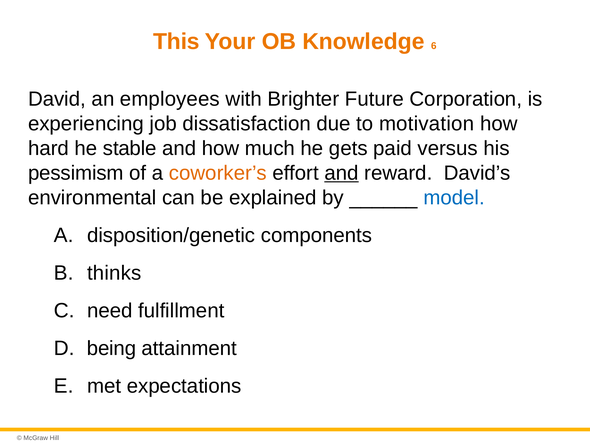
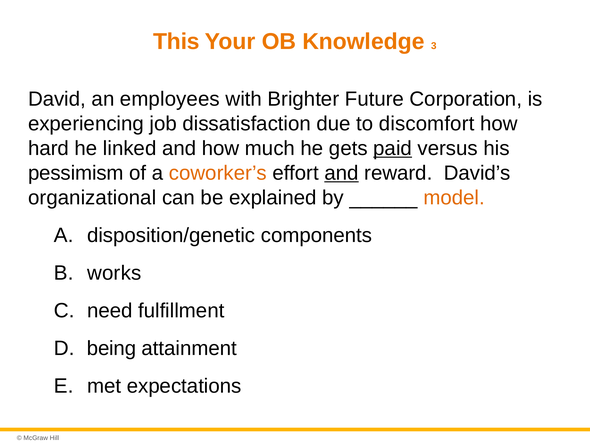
6: 6 -> 3 (434, 46)
motivation: motivation -> discomfort (427, 124)
stable: stable -> linked (130, 148)
paid underline: none -> present (393, 148)
environmental: environmental -> organizational (92, 197)
model colour: blue -> orange (454, 197)
thinks: thinks -> works (114, 273)
